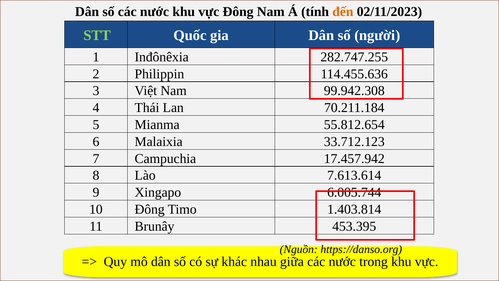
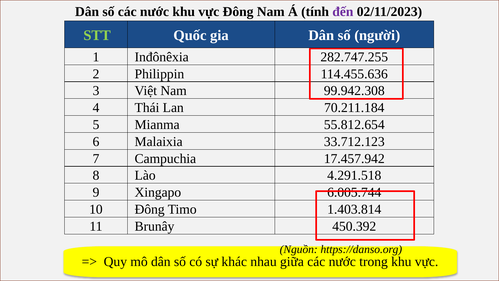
đến colour: orange -> purple (343, 12)
7.613.614: 7.613.614 -> 4.291.518 (354, 175)
453.395: 453.395 -> 450.392 (354, 226)
